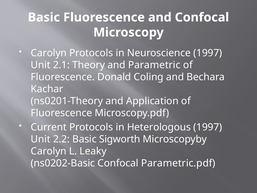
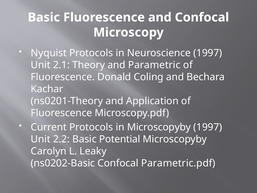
Carolyn: Carolyn -> Nyquist (49, 53)
in Heterologous: Heterologous -> Microscopyby (159, 127)
Sigworth: Sigworth -> Potential (120, 139)
